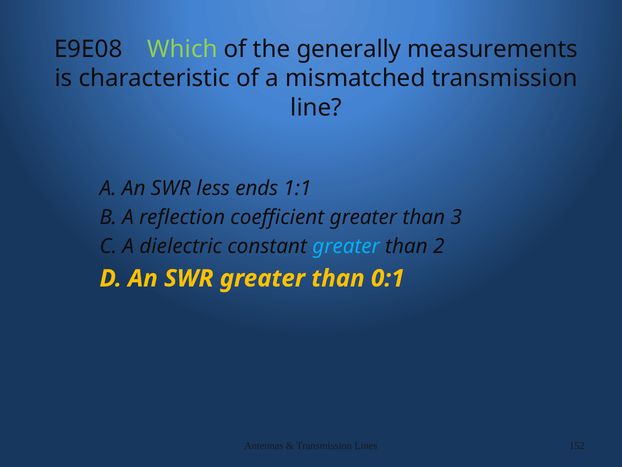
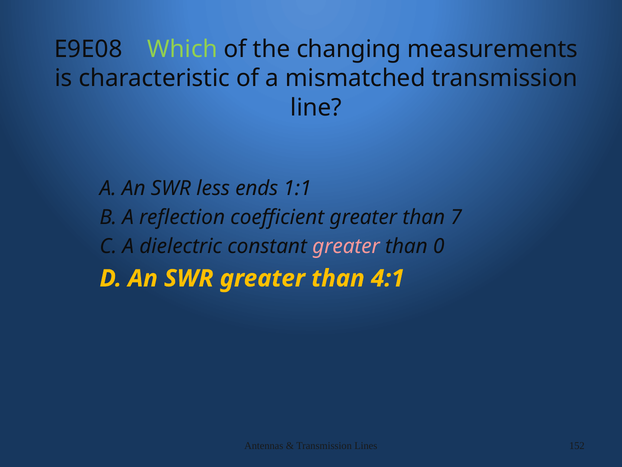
generally: generally -> changing (349, 49)
3: 3 -> 7 (456, 217)
greater colour: light blue -> pink (346, 246)
2: 2 -> 0 (439, 246)
0:1: 0:1 -> 4:1 (388, 278)
